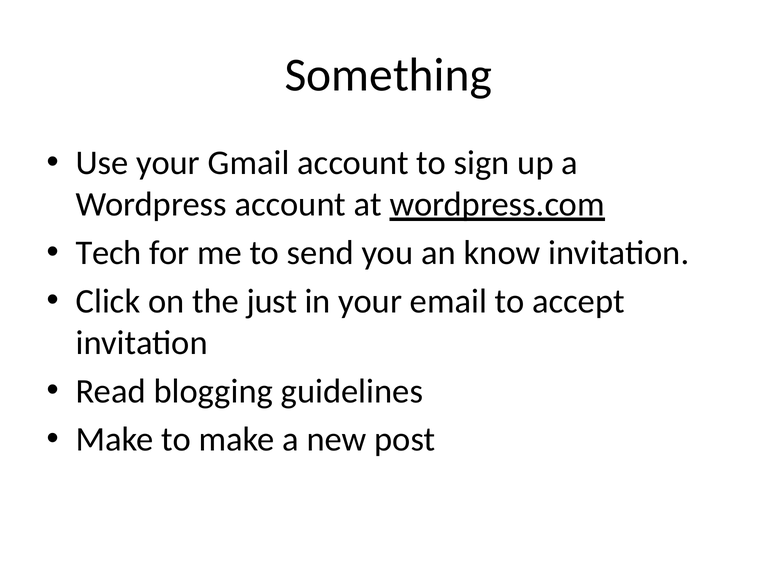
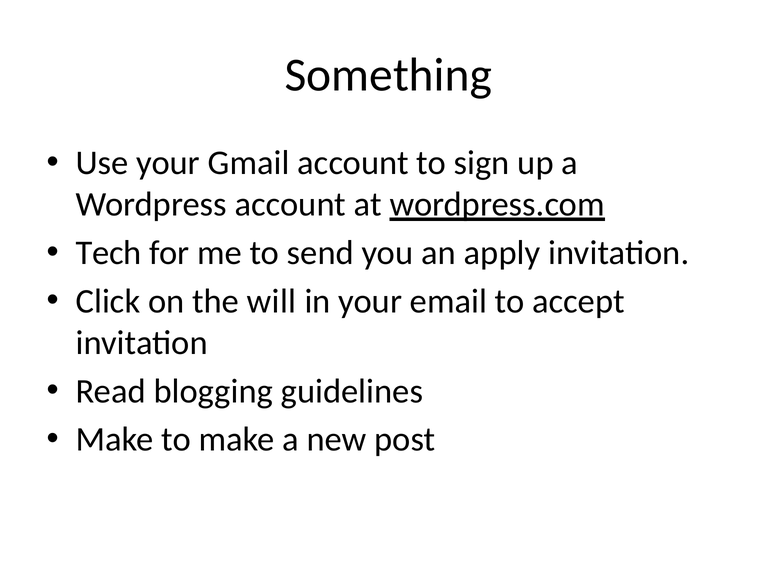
know: know -> apply (502, 253)
just: just -> will (272, 301)
